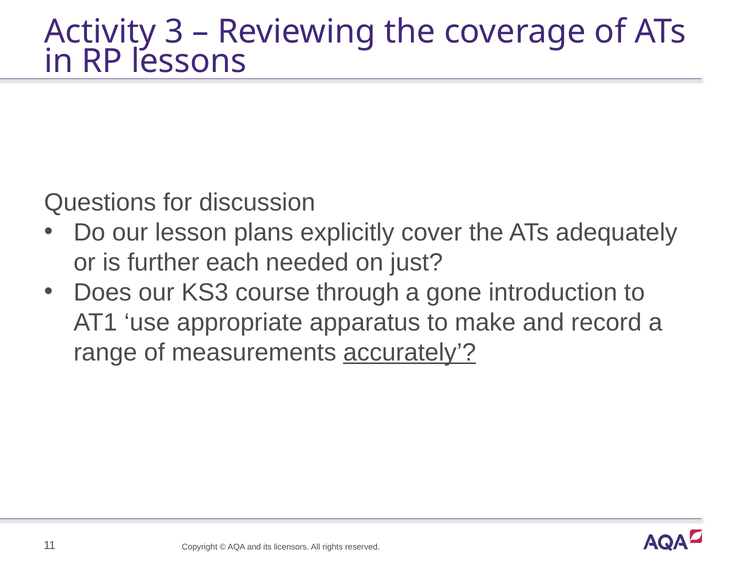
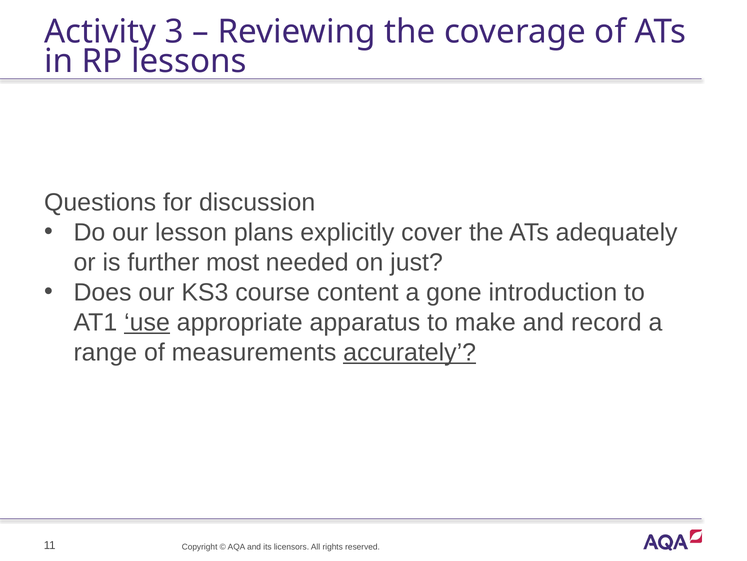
each: each -> most (233, 262)
through: through -> content (358, 292)
use underline: none -> present (147, 322)
